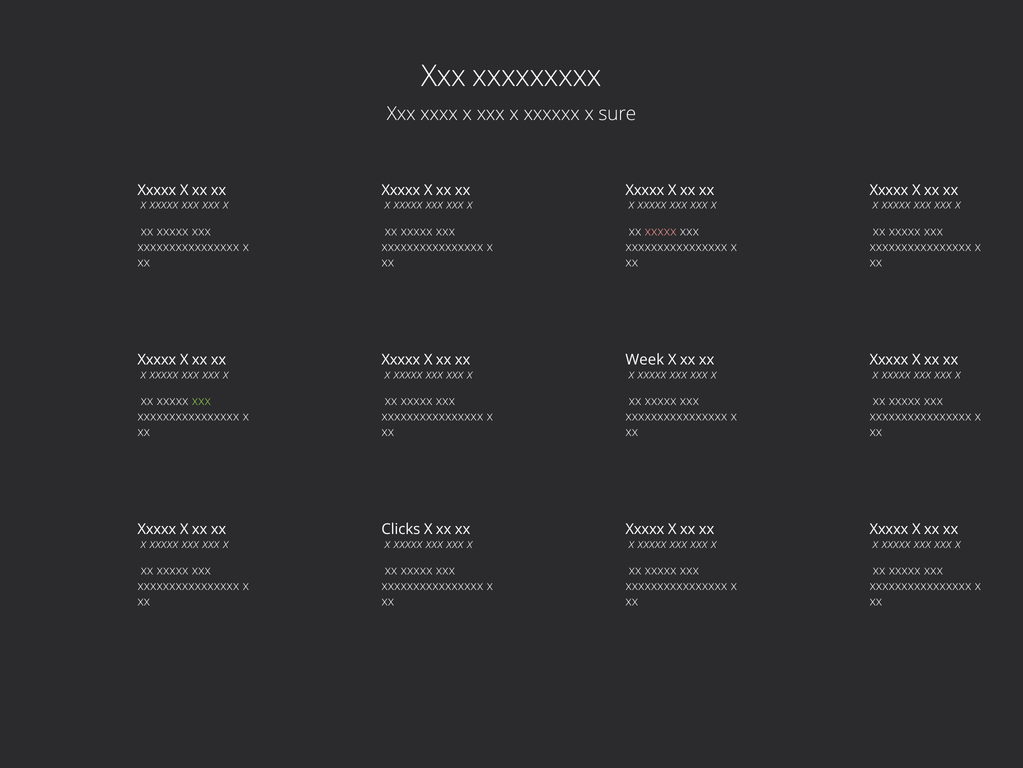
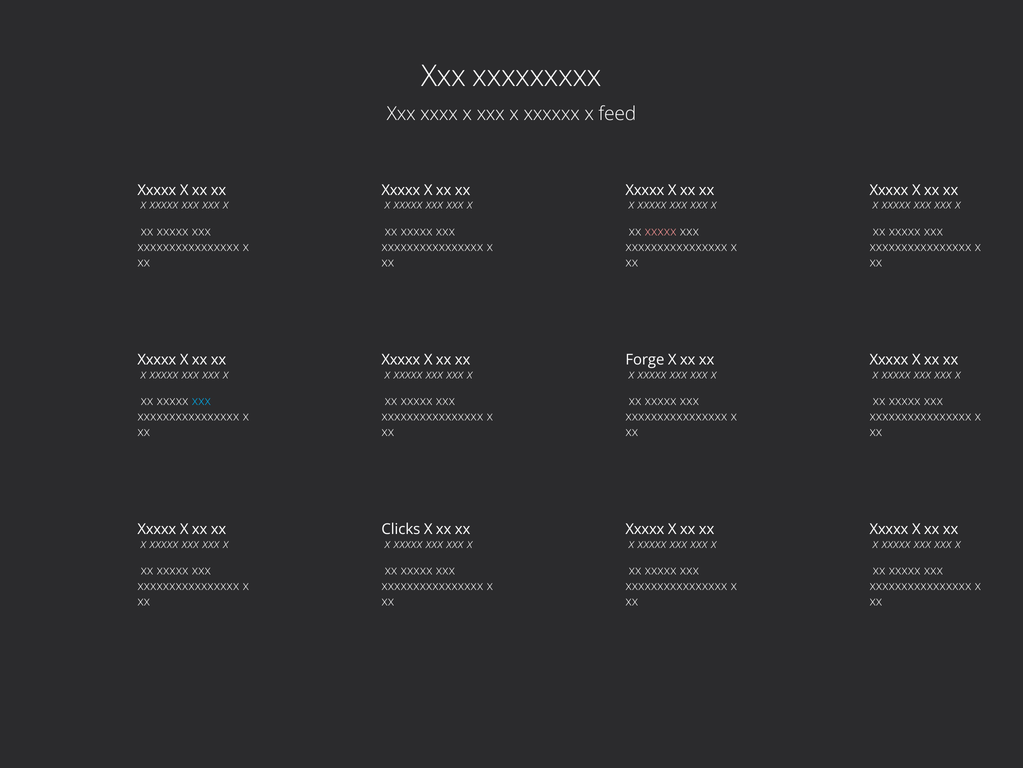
sure: sure -> feed (617, 114)
Week: Week -> Forge (645, 359)
xxx colour: light green -> light blue (201, 401)
